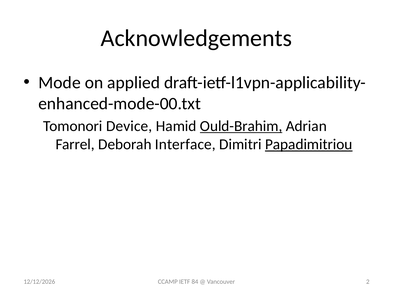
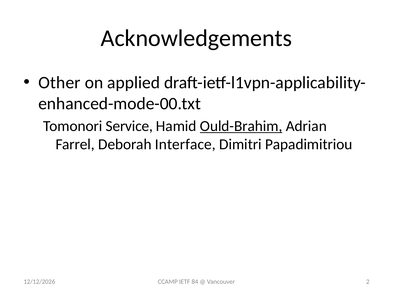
Mode: Mode -> Other (60, 82)
Device: Device -> Service (129, 126)
Papadimitriou underline: present -> none (309, 144)
